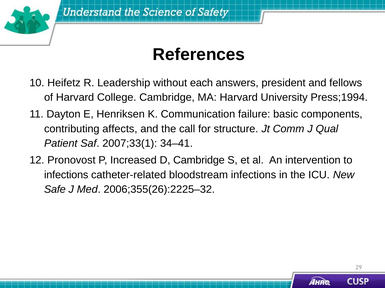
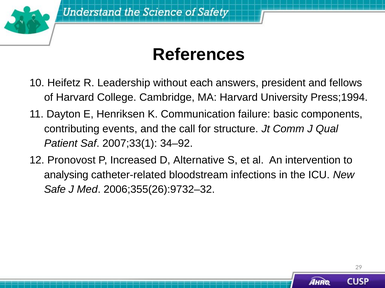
affects: affects -> events (120, 129)
34–41: 34–41 -> 34–92 (176, 144)
D Cambridge: Cambridge -> Alternative (199, 161)
infections: infections -> analysing (66, 175)
2006;355(26):2225–32: 2006;355(26):2225–32 -> 2006;355(26):9732–32 (159, 190)
